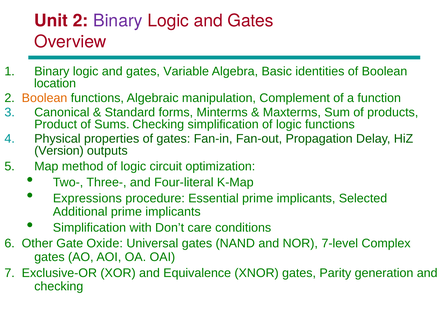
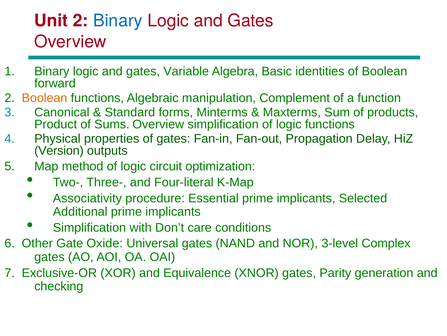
Binary colour: purple -> blue (118, 21)
location: location -> forward (55, 83)
Sums Checking: Checking -> Overview (158, 124)
Expressions: Expressions -> Associativity (87, 198)
7-level: 7-level -> 3-level (340, 243)
